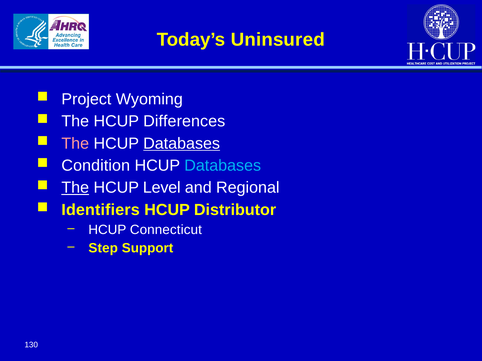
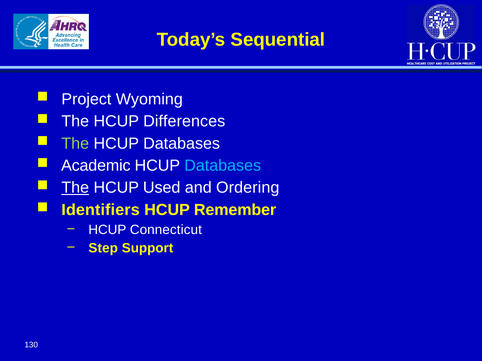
Uninsured: Uninsured -> Sequential (278, 40)
The colour: pink -> light green (75, 144)
Databases underline: present -> none (182, 144)
Condition: Condition -> Academic (96, 166)
Level: Level -> Used (162, 188)
Regional: Regional -> Ordering (248, 188)
Distributor: Distributor -> Remember (235, 210)
